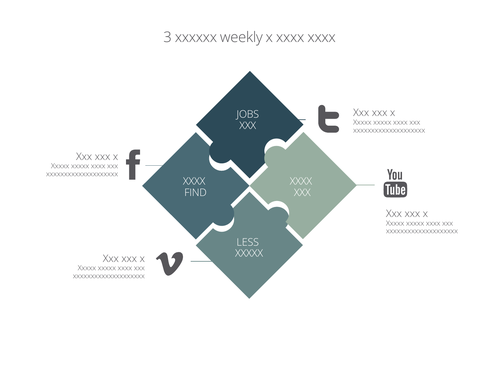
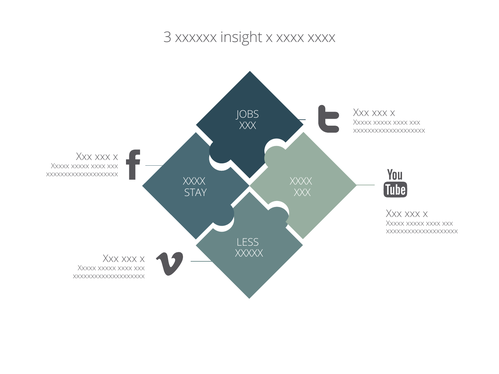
weekly: weekly -> insight (241, 37)
FIND: FIND -> STAY (195, 193)
